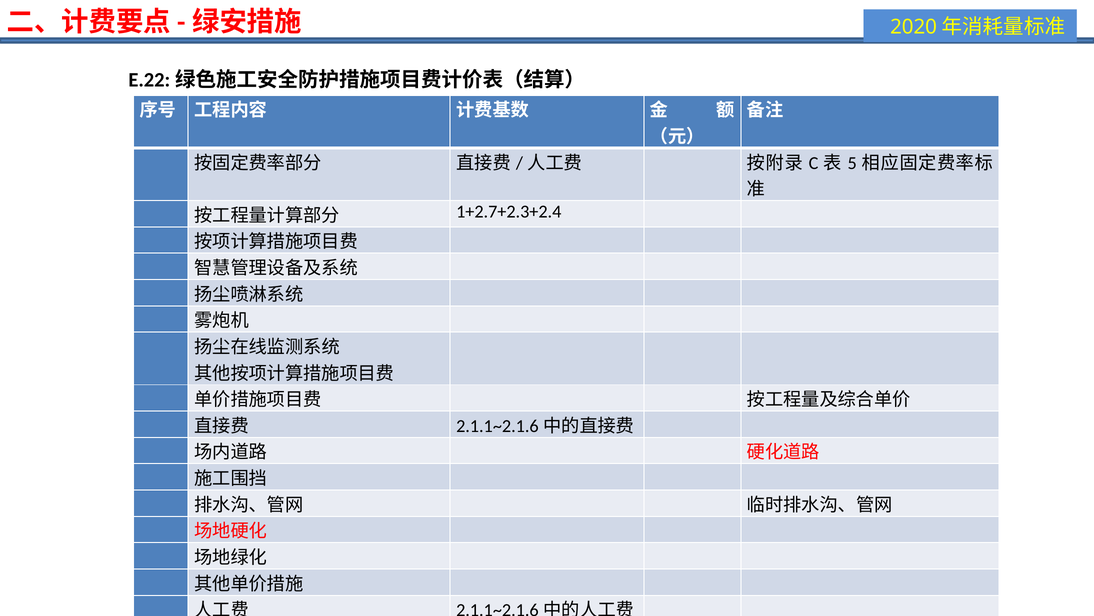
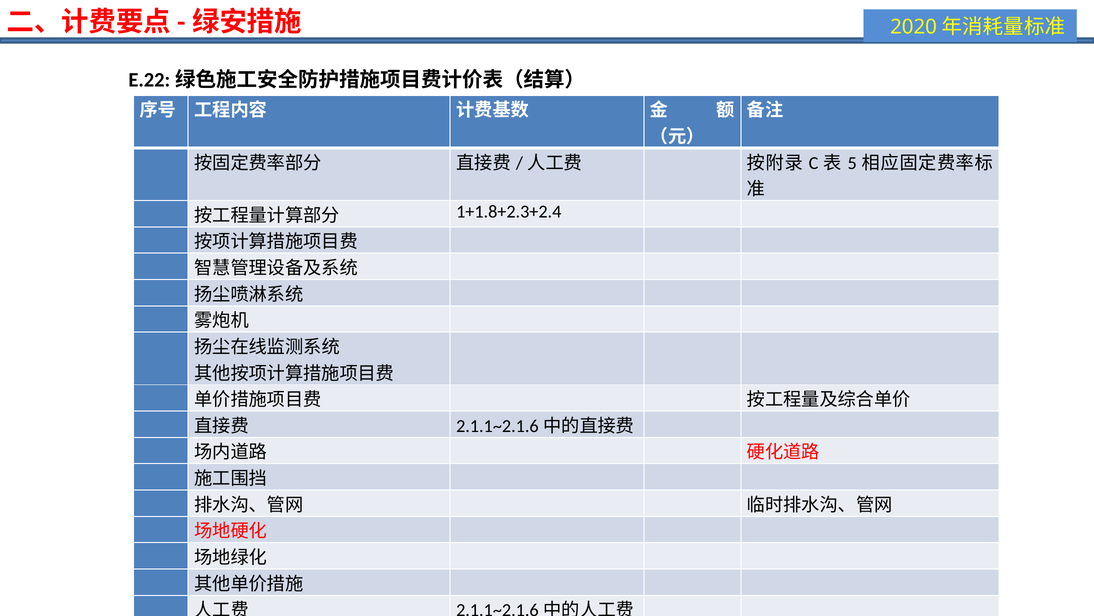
1+2.7+2.3+2.4: 1+2.7+2.3+2.4 -> 1+1.8+2.3+2.4 (509, 212)
